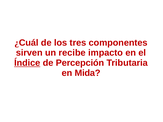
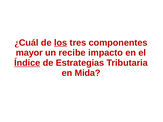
los underline: none -> present (61, 43)
sirven: sirven -> mayor (29, 53)
Percepción: Percepción -> Estrategias (80, 63)
